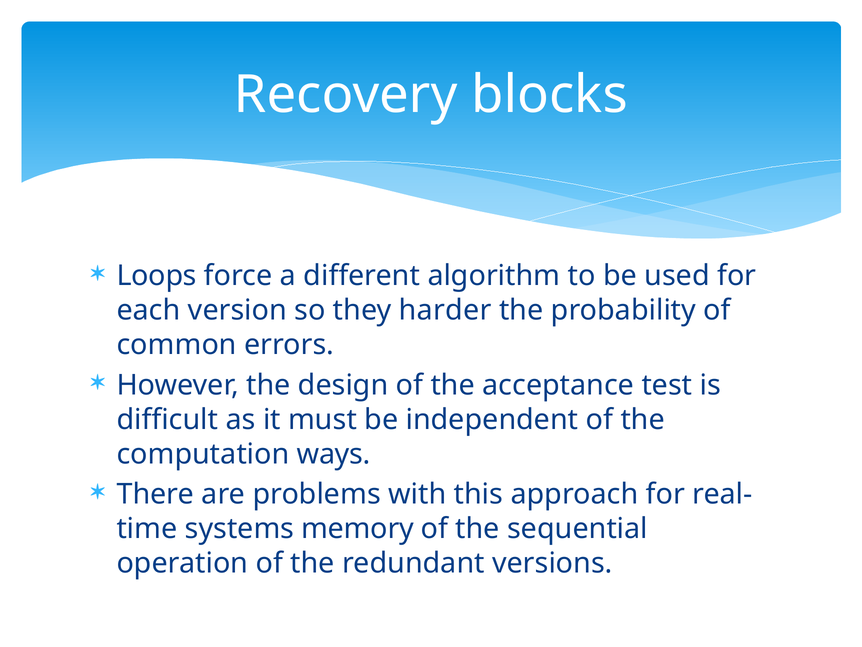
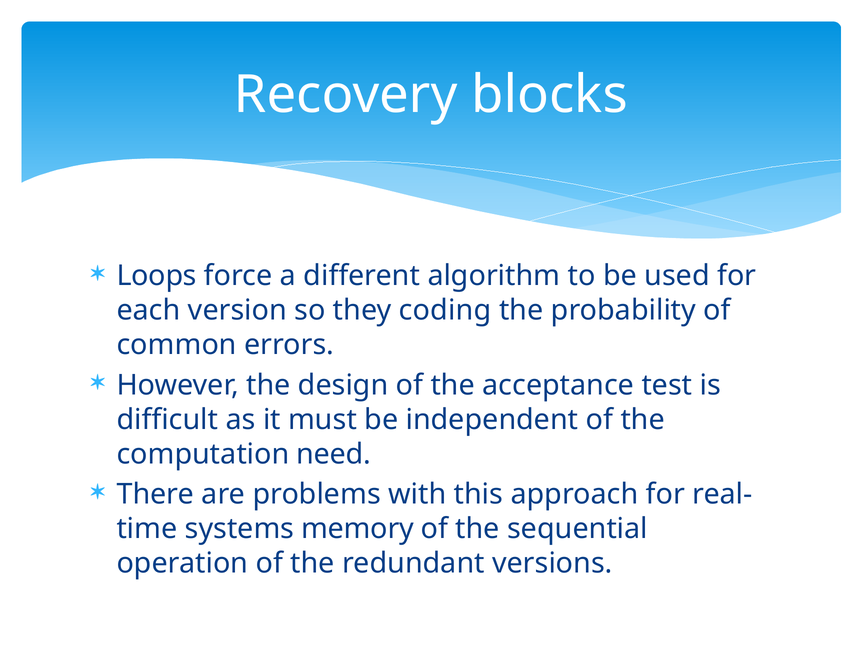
harder: harder -> coding (445, 310)
ways: ways -> need (334, 454)
